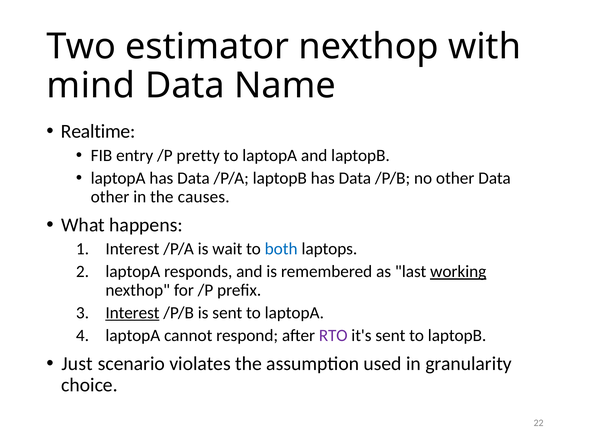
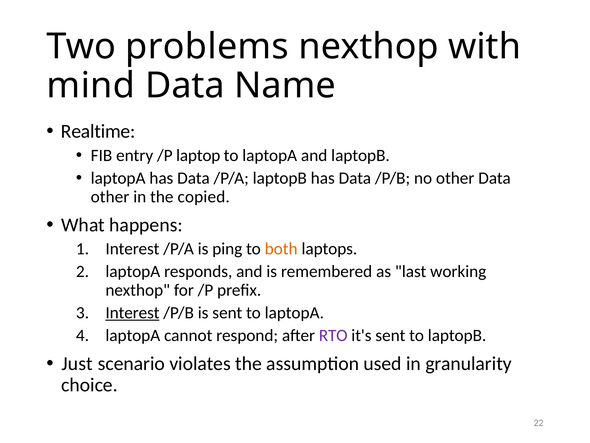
estimator: estimator -> problems (207, 47)
pretty: pretty -> laptop (198, 155)
causes: causes -> copied (204, 196)
wait: wait -> ping (227, 249)
both colour: blue -> orange (281, 249)
working underline: present -> none (458, 271)
